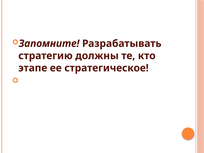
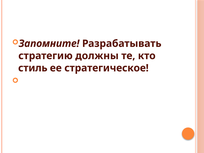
этапе: этапе -> стиль (33, 68)
